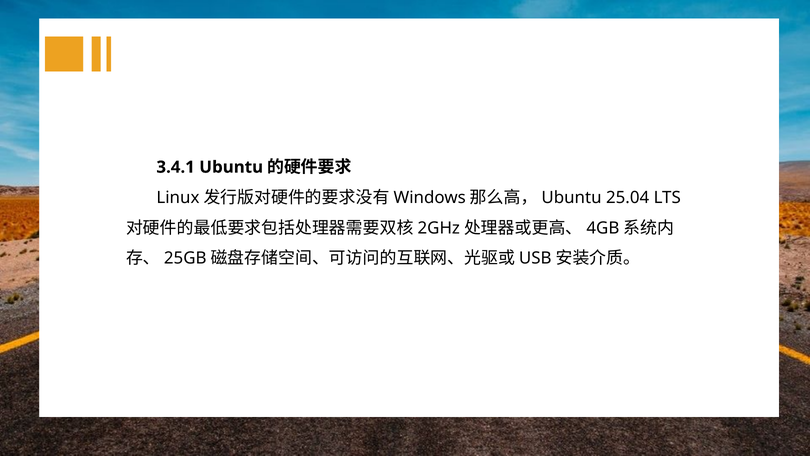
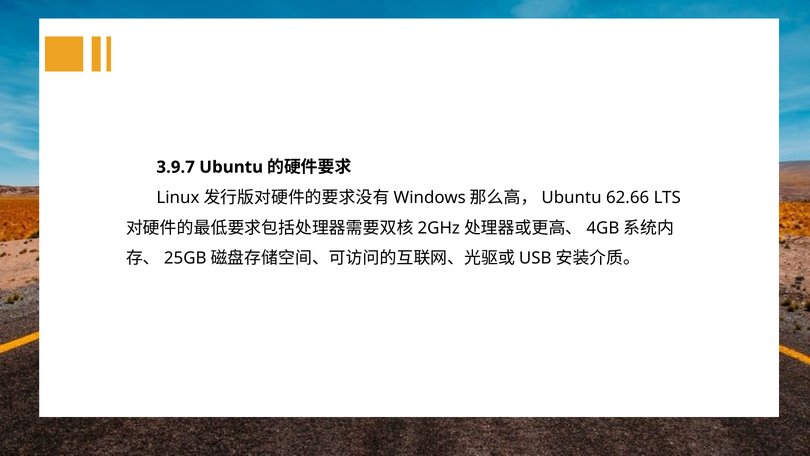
3.4.1: 3.4.1 -> 3.9.7 (176, 167)
25.04: 25.04 -> 62.66 (628, 197)
